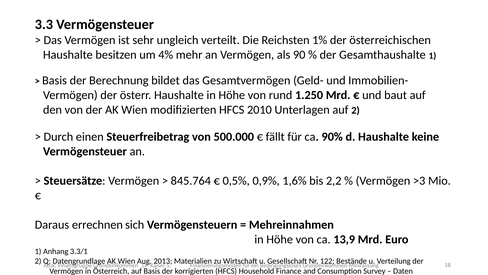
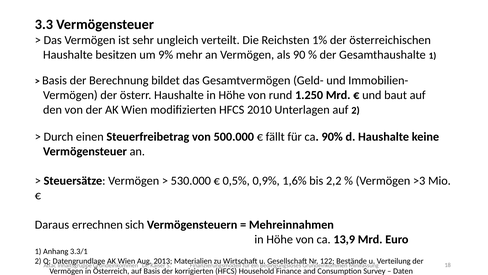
4%: 4% -> 9% (166, 55)
845.764: 845.764 -> 530.000 (191, 181)
